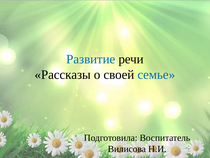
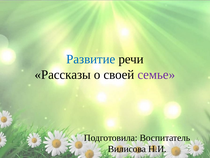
семье colour: blue -> purple (156, 74)
